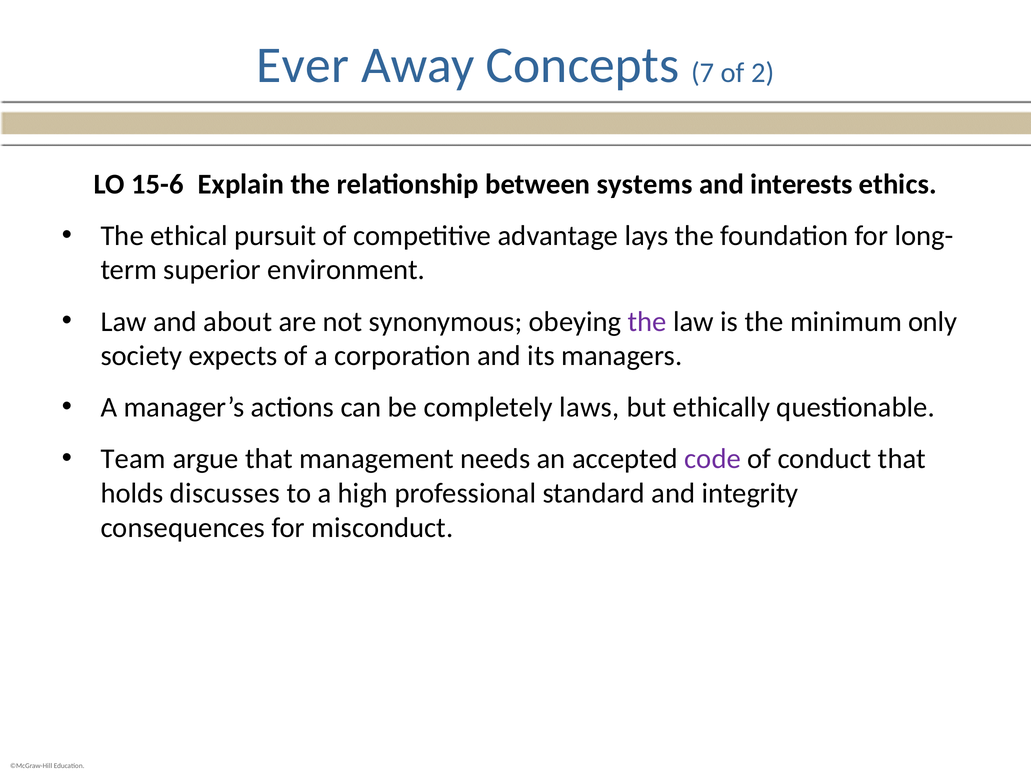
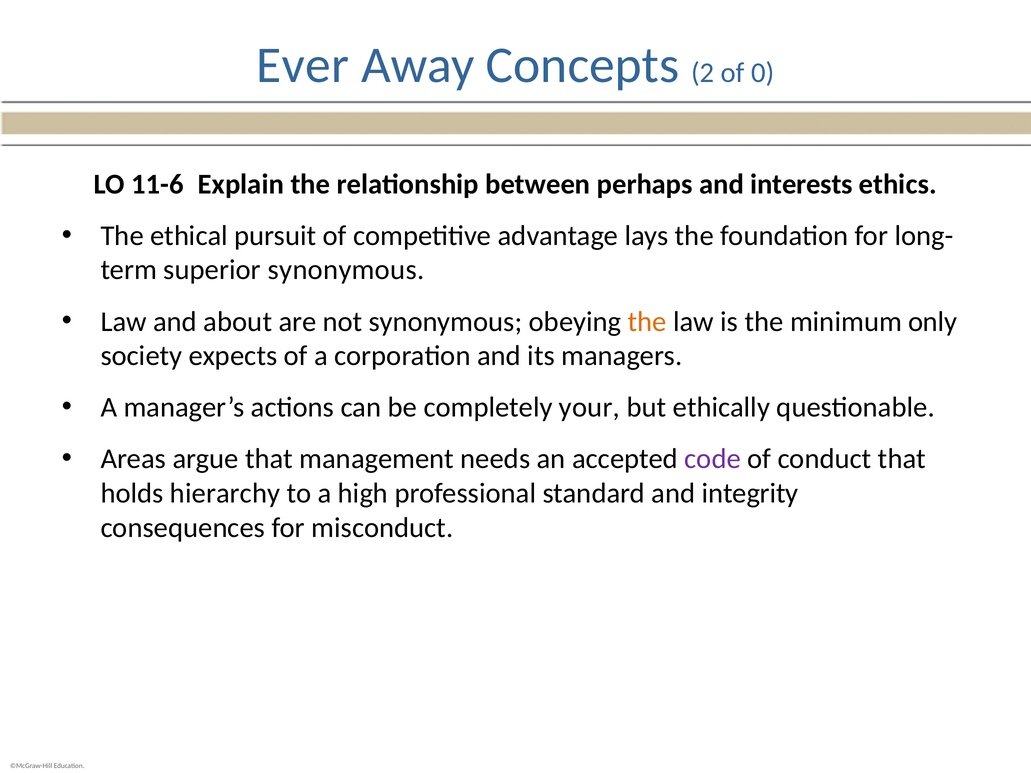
7: 7 -> 2 (703, 73)
2: 2 -> 0 (763, 73)
15-6: 15-6 -> 11-6 (157, 184)
systems: systems -> perhaps (645, 184)
superior environment: environment -> synonymous (346, 270)
the colour: purple -> orange (647, 322)
laws: laws -> your (589, 408)
Team: Team -> Areas (133, 459)
discusses: discusses -> hierarchy (225, 494)
